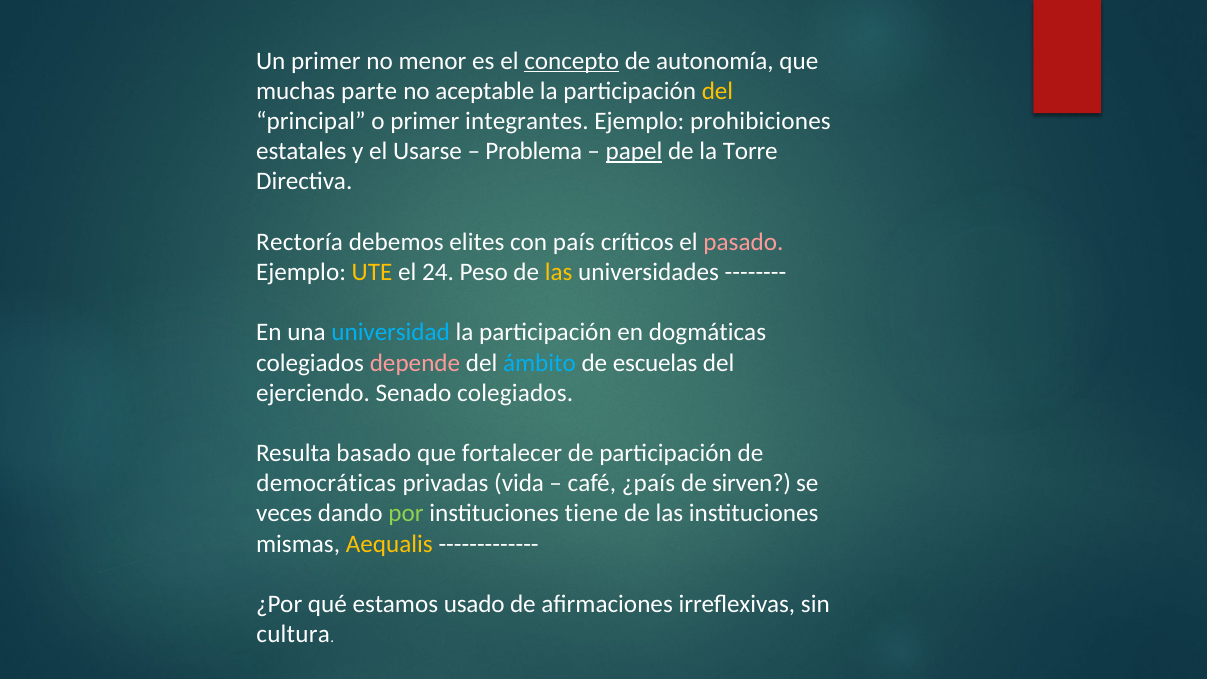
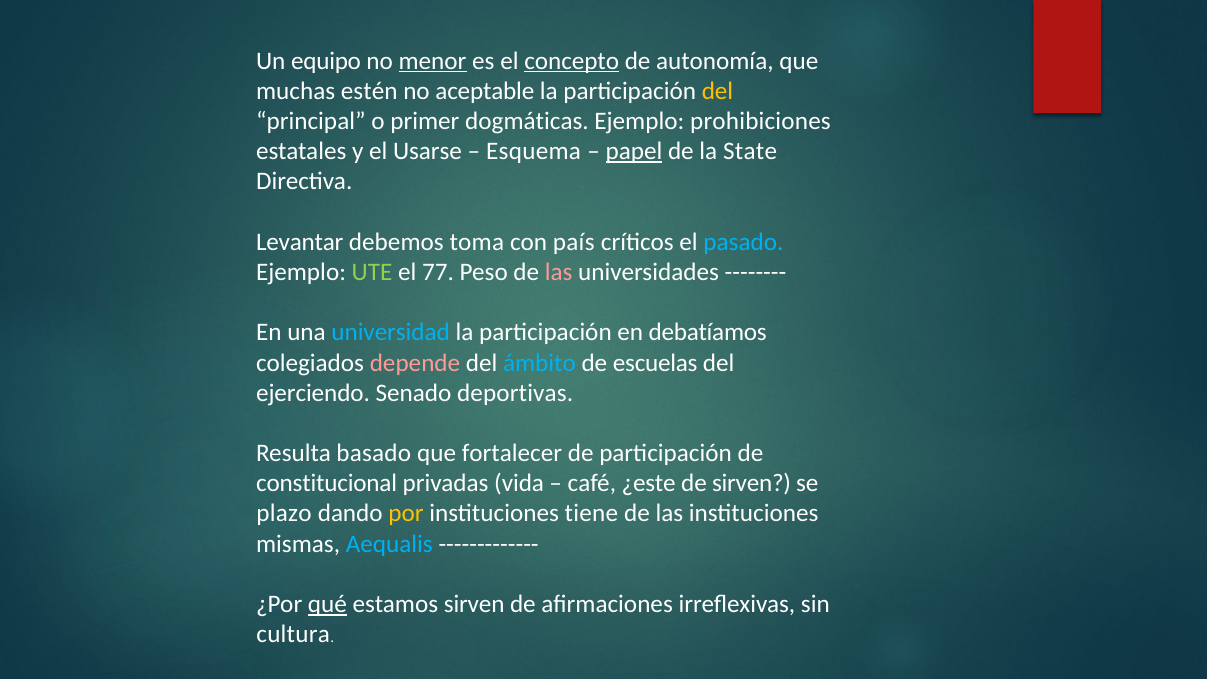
Un primer: primer -> equipo (326, 61)
menor underline: none -> present (433, 61)
parte: parte -> estén (369, 91)
integrantes: integrantes -> dogmáticas (527, 121)
Problema: Problema -> Esquema (534, 151)
Torre: Torre -> State (750, 151)
Rectoría: Rectoría -> Levantar (300, 242)
elites: elites -> toma (477, 242)
pasado colour: pink -> light blue (743, 242)
UTE colour: yellow -> light green (372, 272)
24: 24 -> 77 (438, 272)
las colour: yellow -> pink (559, 272)
dogmáticas: dogmáticas -> debatíamos (708, 332)
Senado colegiados: colegiados -> deportivas (515, 393)
democráticas: democráticas -> constitucional (327, 483)
¿país: ¿país -> ¿este (649, 483)
veces: veces -> plazo (284, 514)
por colour: light green -> yellow (406, 514)
Aequalis colour: yellow -> light blue (389, 544)
qué underline: none -> present (327, 604)
estamos usado: usado -> sirven (474, 604)
